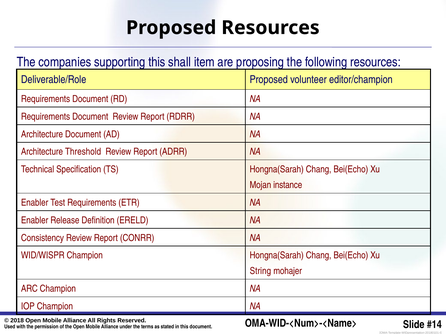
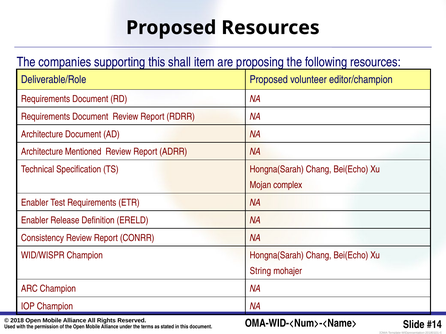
Threshold: Threshold -> Mentioned (83, 152)
instance: instance -> complex (288, 185)
